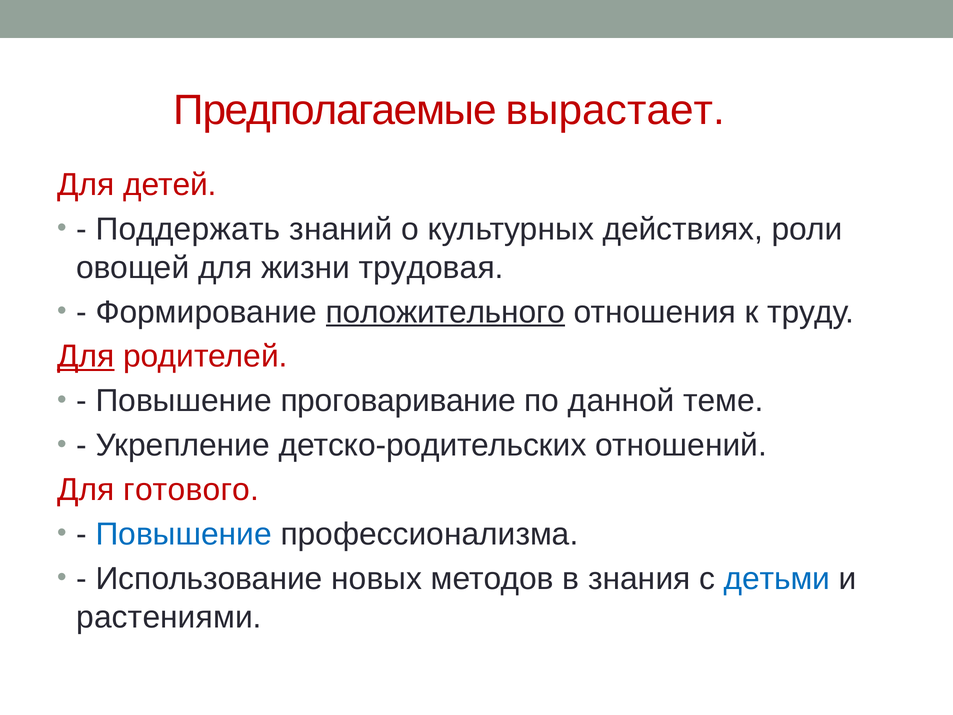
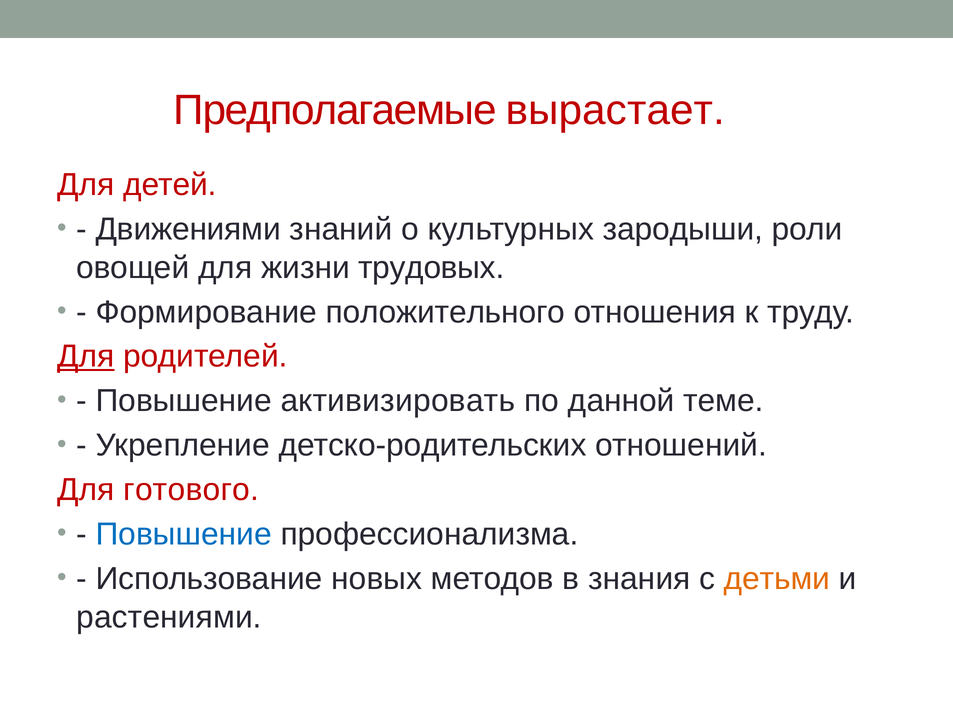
Поддержать: Поддержать -> Движениями (188, 229)
действиях: действиях -> зародыши (683, 229)
трудовая: трудовая -> трудовых (431, 267)
положительного underline: present -> none (445, 312)
проговаривание: проговаривание -> активизировать (398, 401)
детьми colour: blue -> orange (777, 579)
